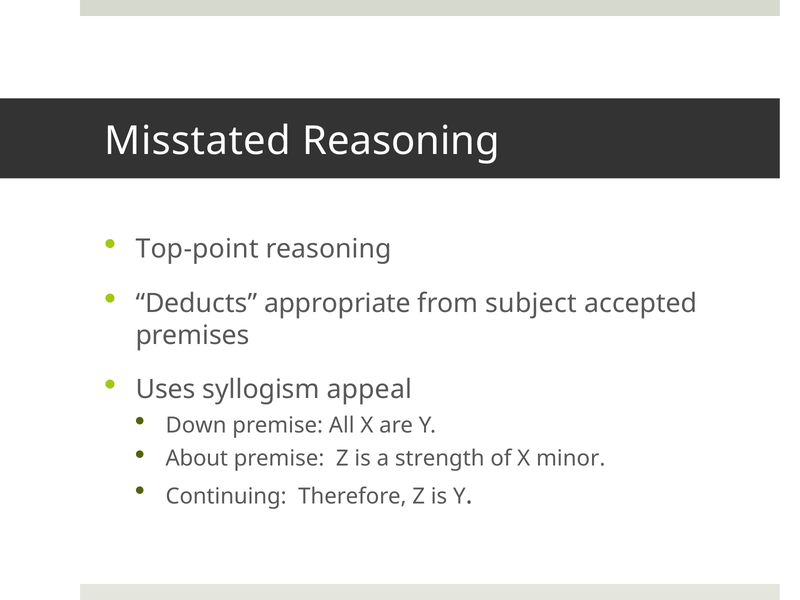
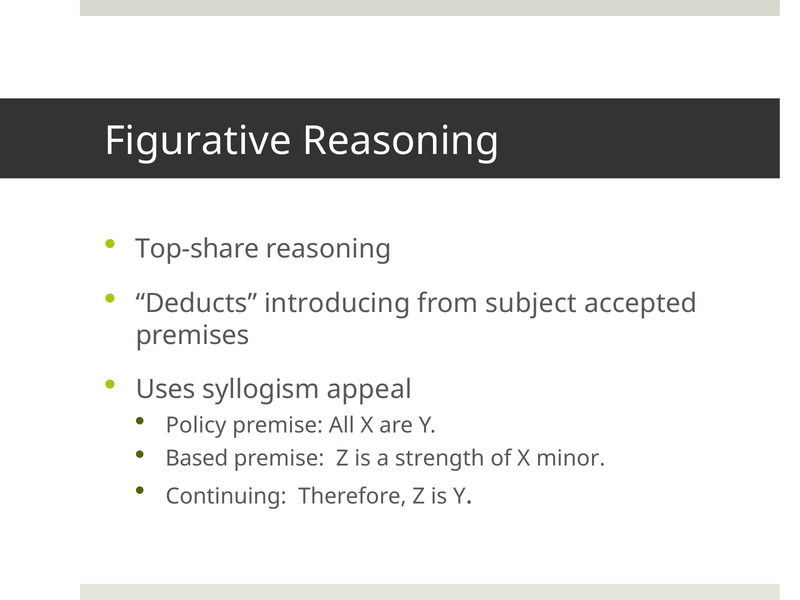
Misstated: Misstated -> Figurative (198, 141)
Top-point: Top-point -> Top-share (197, 249)
appropriate: appropriate -> introducing (337, 303)
Down: Down -> Policy (196, 425)
About: About -> Based (197, 459)
